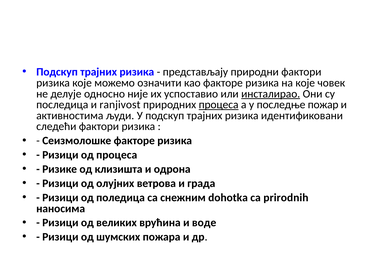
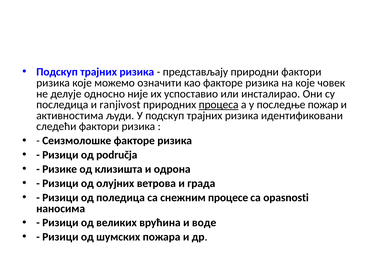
инсталирао underline: present -> none (271, 94)
од процеса: процеса -> područja (117, 155)
dohotka: dohotka -> процесе (228, 198)
prirodnih: prirodnih -> opasnosti (286, 198)
